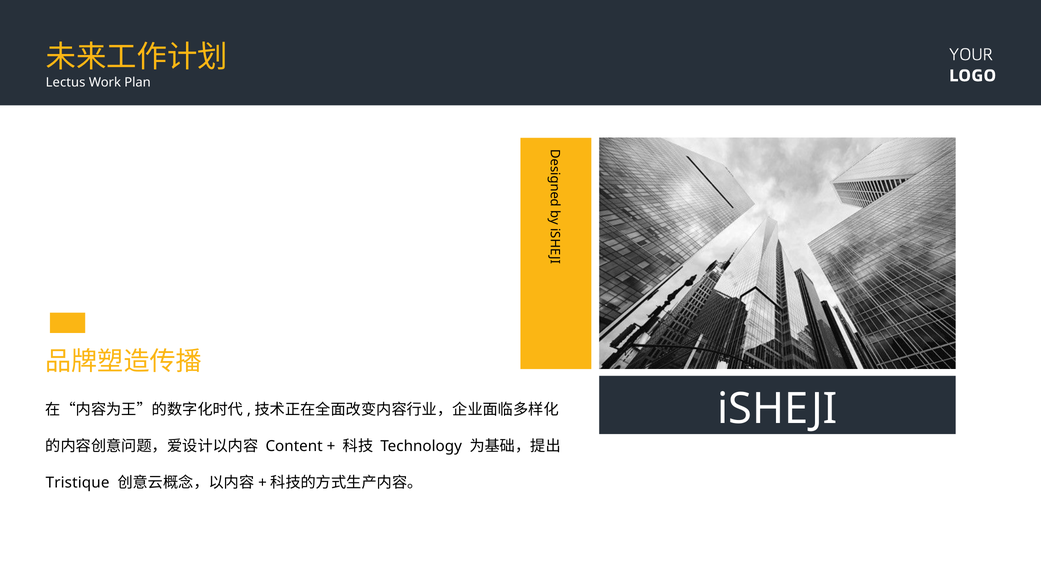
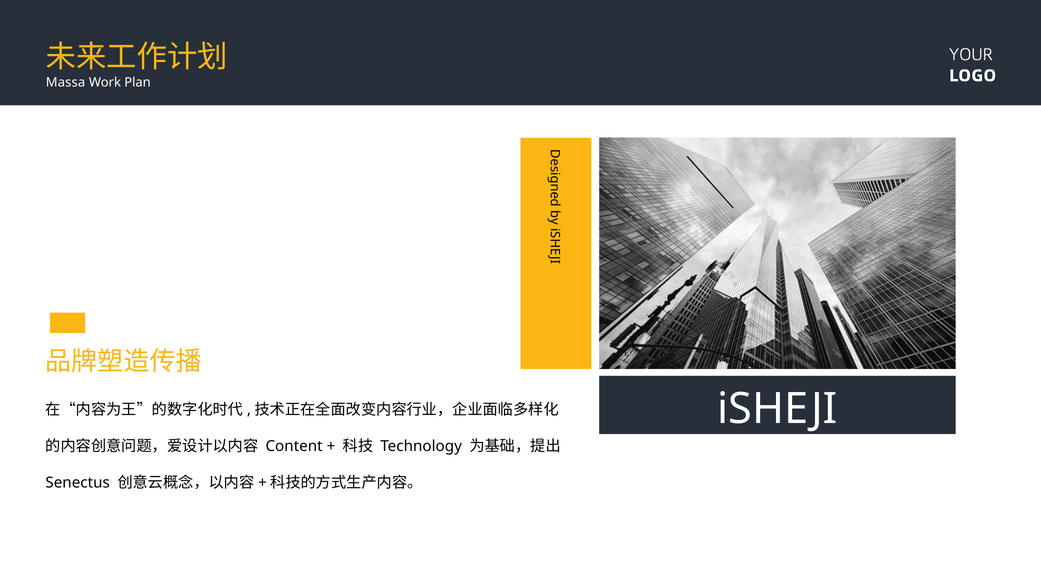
Lectus: Lectus -> Massa (66, 82)
Tristique: Tristique -> Senectus (78, 483)
